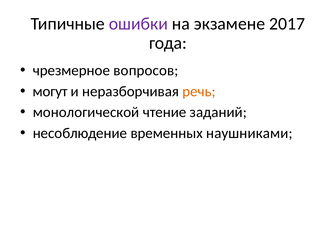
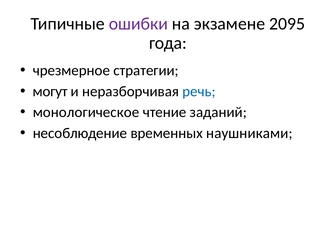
2017: 2017 -> 2095 (287, 24)
вопросов: вопросов -> стратегии (146, 70)
речь colour: orange -> blue (199, 91)
монологической: монологической -> монологическое (86, 112)
